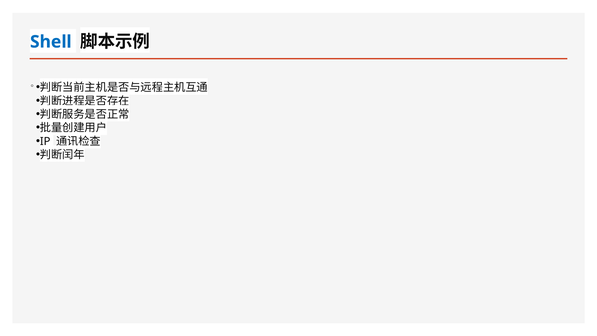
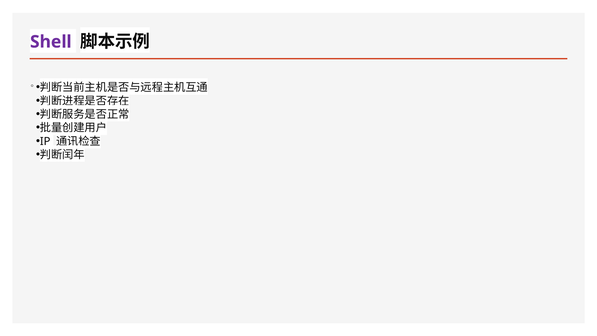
Shell colour: blue -> purple (51, 42)
